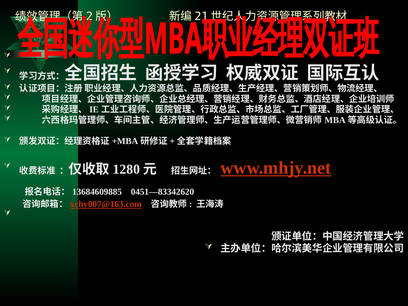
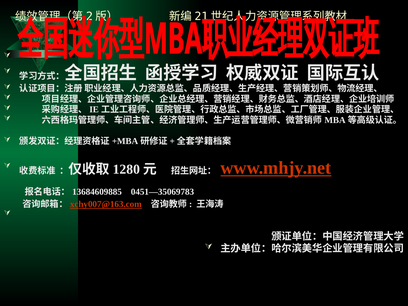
0451—83342620: 0451—83342620 -> 0451—35069783 (162, 192)
